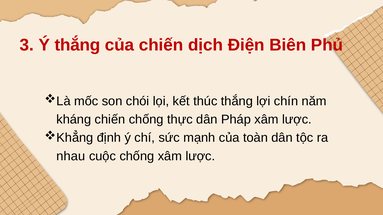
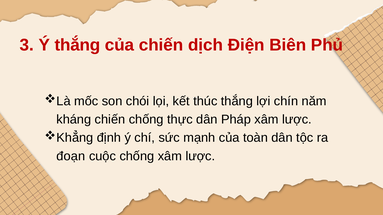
nhau: nhau -> đoạn (71, 156)
